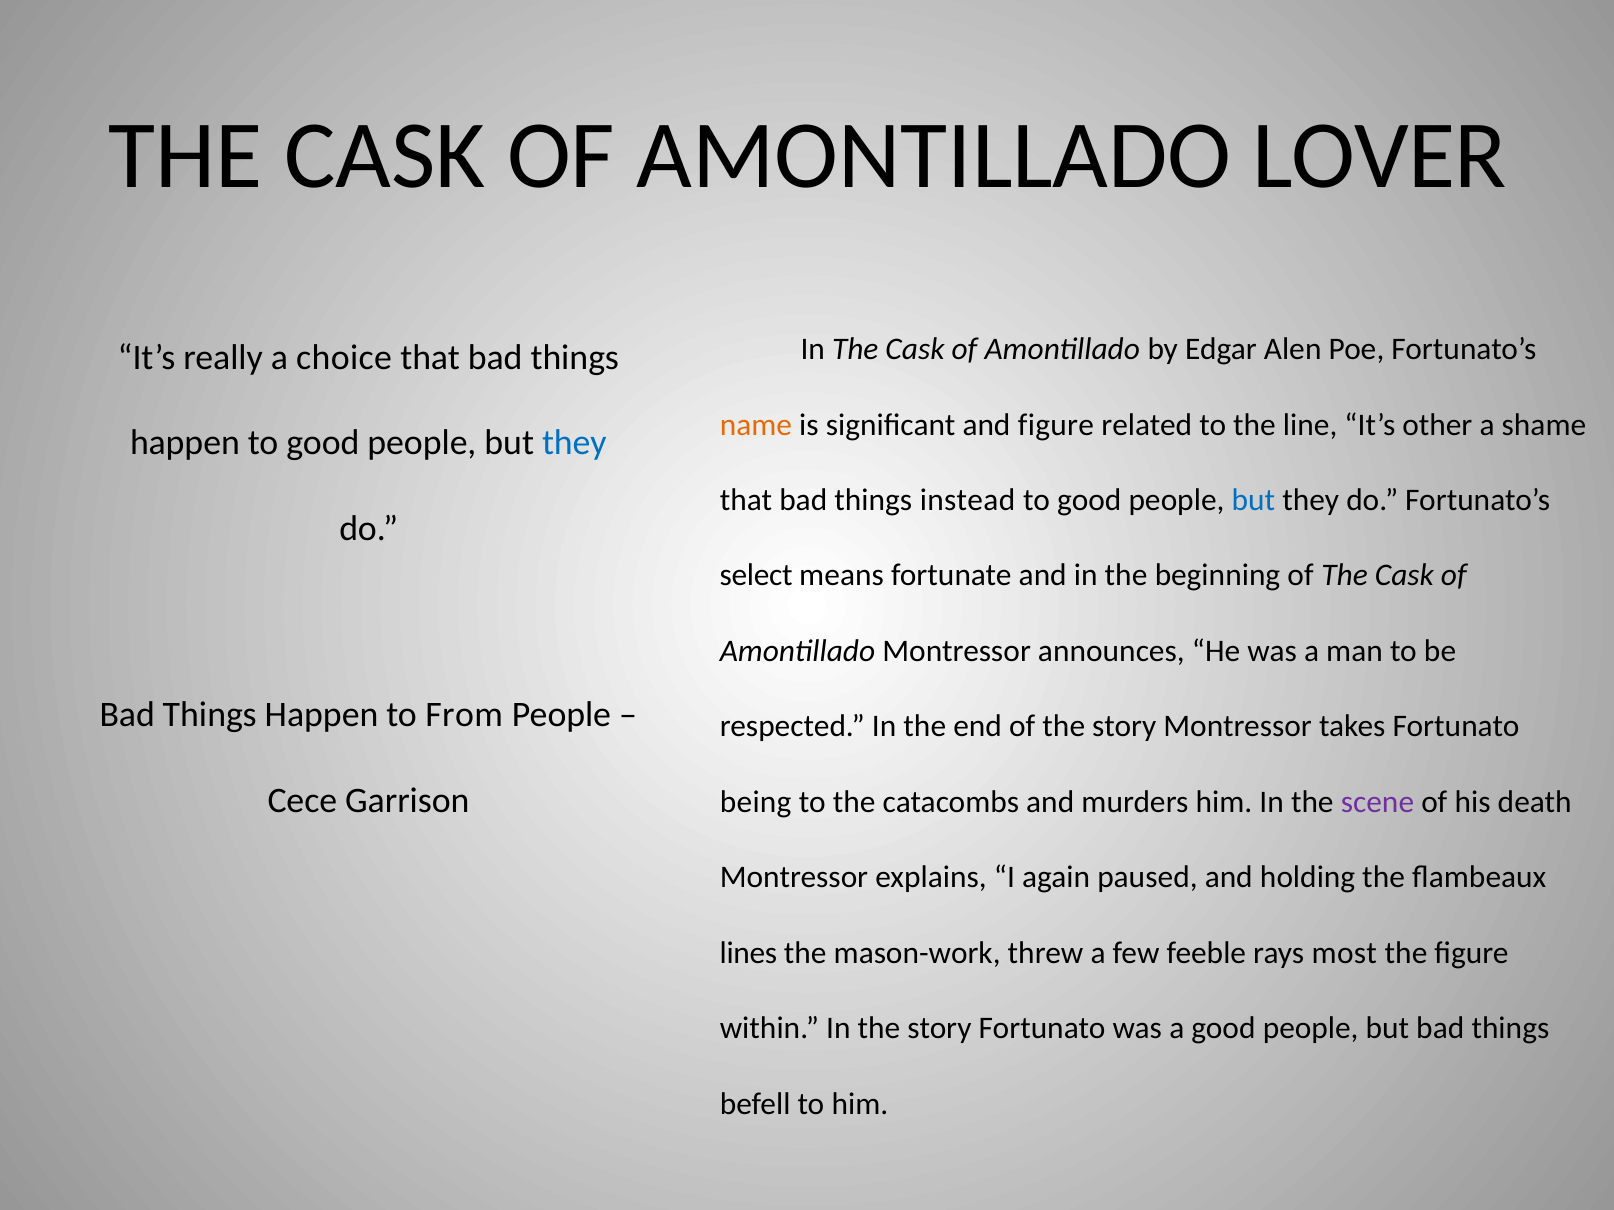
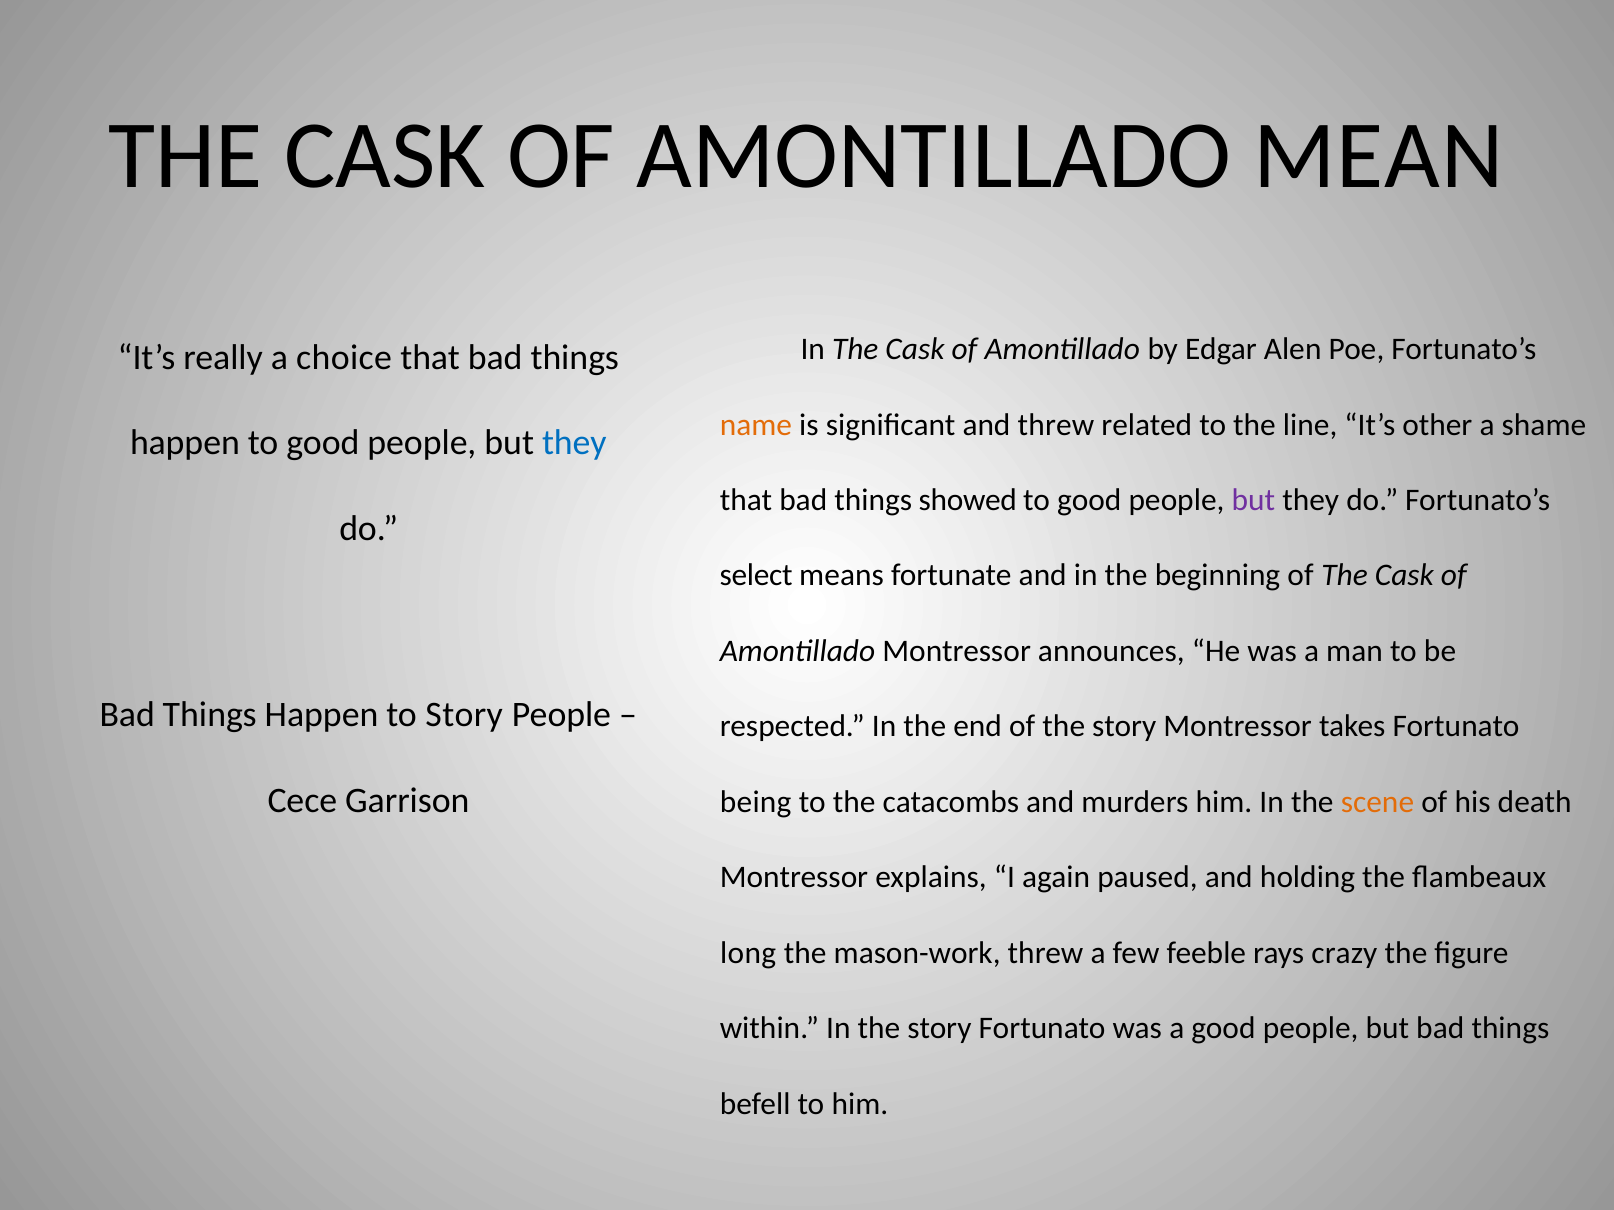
LOVER: LOVER -> MEAN (1379, 156)
and figure: figure -> threw (1056, 425)
instead: instead -> showed (968, 500)
but colour: blue -> purple (1253, 500)
to From: From -> Story (464, 715)
scene colour: purple -> orange (1377, 802)
lines: lines -> long (748, 953)
most: most -> crazy (1344, 953)
